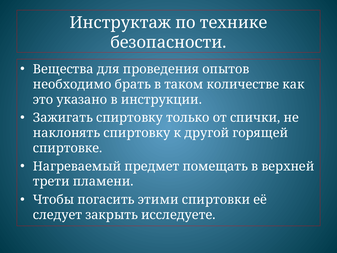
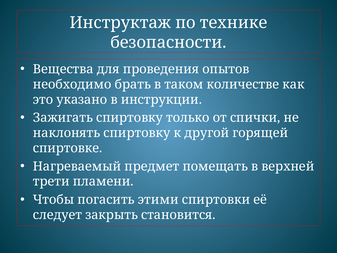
исследуете: исследуете -> становится (178, 215)
